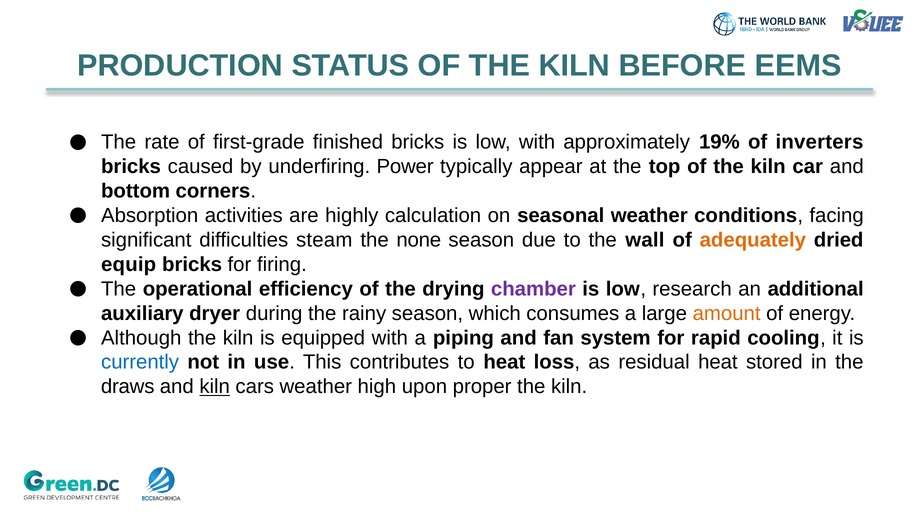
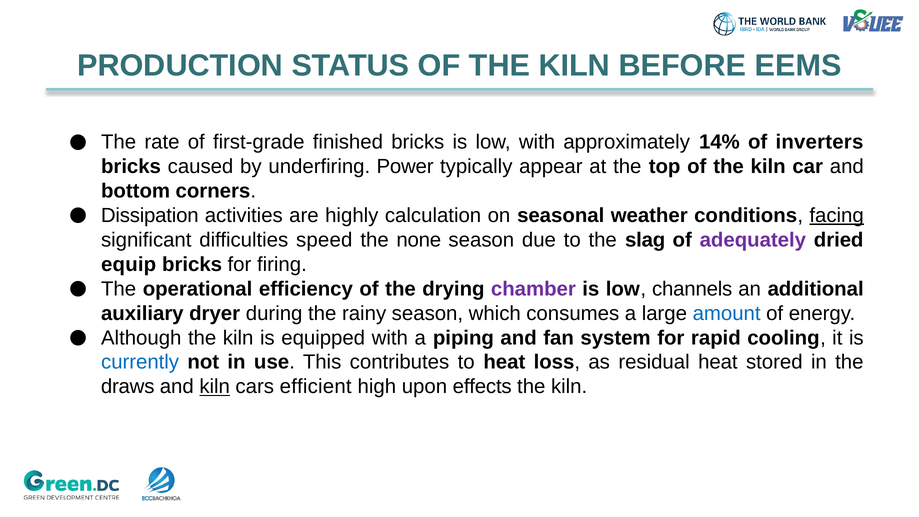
19%: 19% -> 14% (719, 142)
Absorption: Absorption -> Dissipation (150, 215)
facing underline: none -> present (837, 215)
steam: steam -> speed (324, 240)
wall: wall -> slag (645, 240)
adequately colour: orange -> purple (753, 240)
research: research -> channels (692, 289)
amount colour: orange -> blue (727, 313)
cars weather: weather -> efficient (316, 387)
proper: proper -> effects (482, 387)
